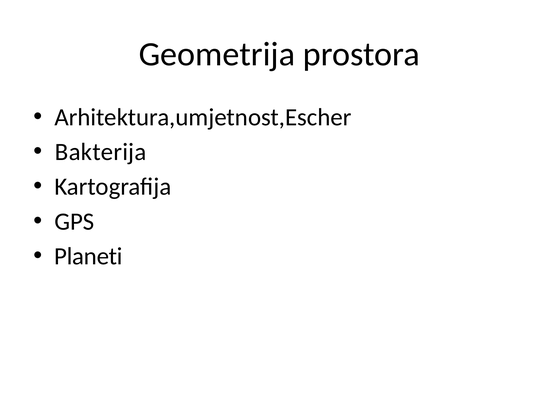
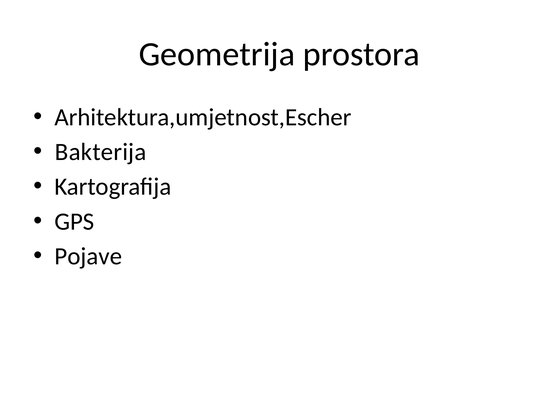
Planeti: Planeti -> Pojave (88, 256)
